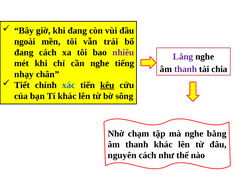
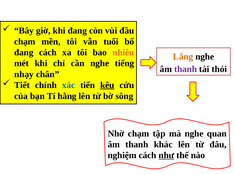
ngoài: ngoài -> chạm (25, 42)
trái: trái -> tuổi (111, 42)
nhiêu colour: purple -> orange (123, 53)
Lắng colour: purple -> orange (183, 57)
chia: chia -> thói (219, 69)
Tí khác: khác -> hằng (67, 96)
bằng: bằng -> quan (217, 134)
nguyên: nguyên -> nghiệm (122, 156)
như underline: none -> present (166, 156)
